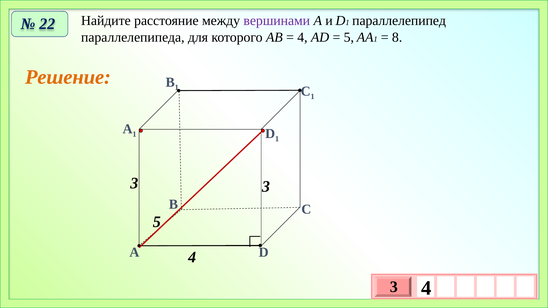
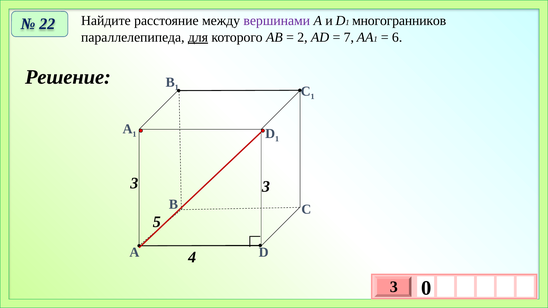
параллелепипед: параллелепипед -> многогранников (399, 21)
для underline: none -> present (198, 37)
4: 4 -> 2 (302, 37)
5: 5 -> 7 (349, 37)
8: 8 -> 6 (397, 37)
Решение colour: orange -> black (68, 77)
3 4: 4 -> 0 (426, 288)
